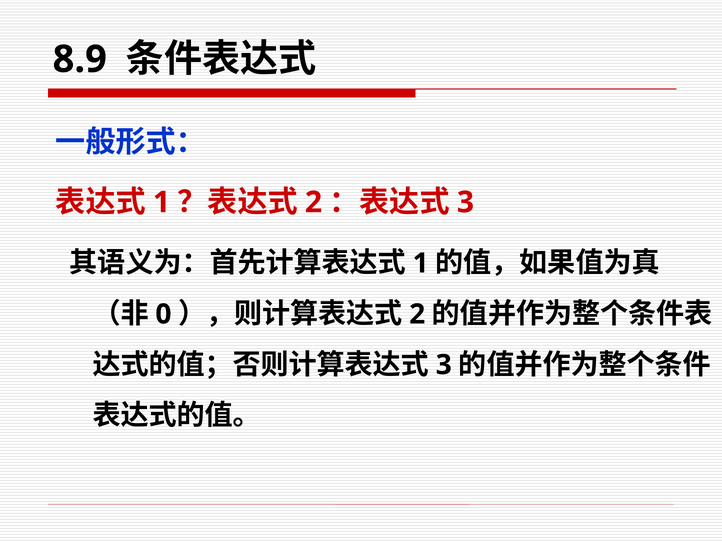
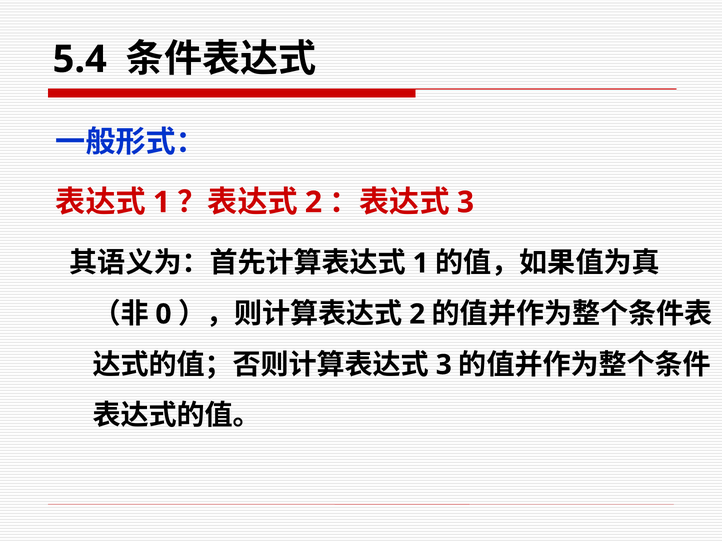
8.9: 8.9 -> 5.4 (80, 59)
